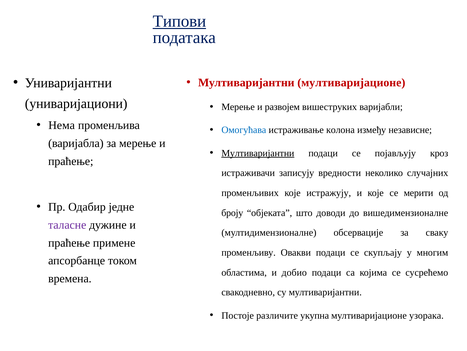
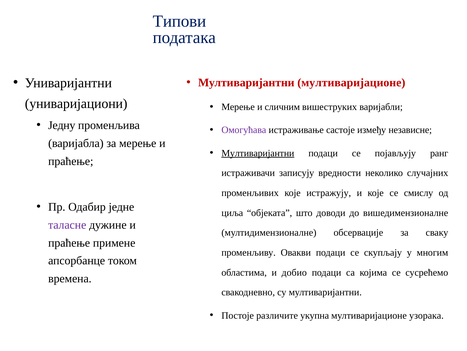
Типови underline: present -> none (179, 21)
развојем: развојем -> сличним (282, 107)
Нема: Нема -> Једну (62, 125)
Омогућава colour: blue -> purple (244, 130)
колона: колона -> састоје (340, 130)
кроз: кроз -> ранг (439, 153)
мерити: мерити -> смислу (419, 193)
броју: броју -> циља (232, 212)
